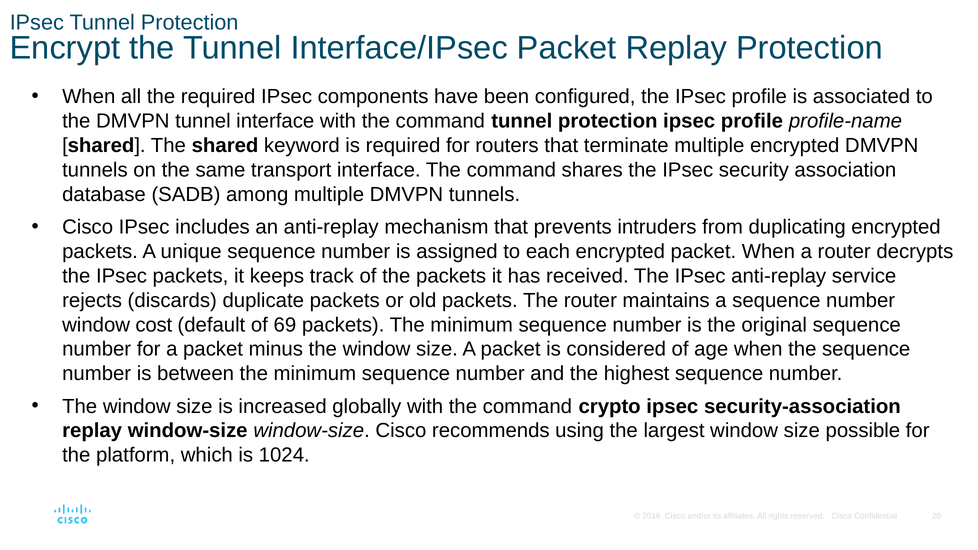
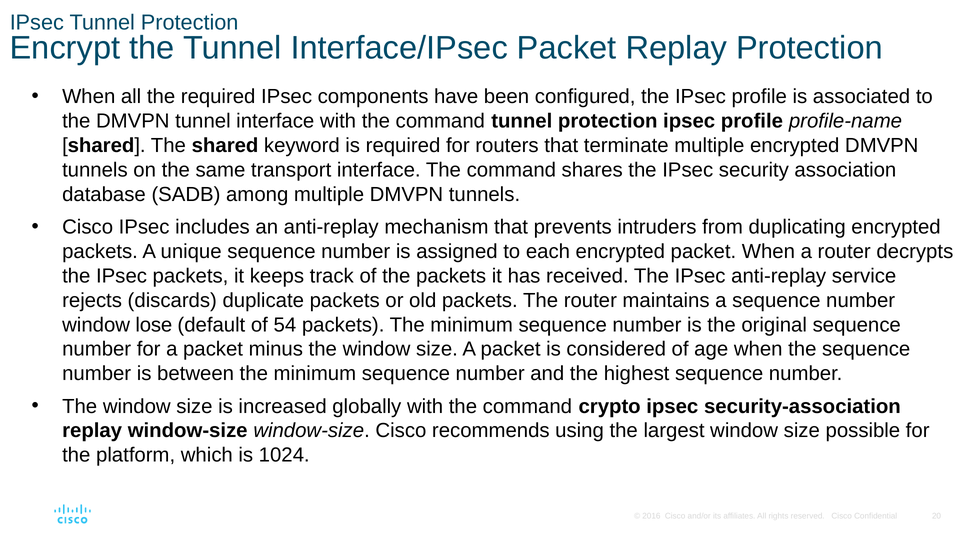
cost: cost -> lose (154, 325)
69: 69 -> 54 (285, 325)
